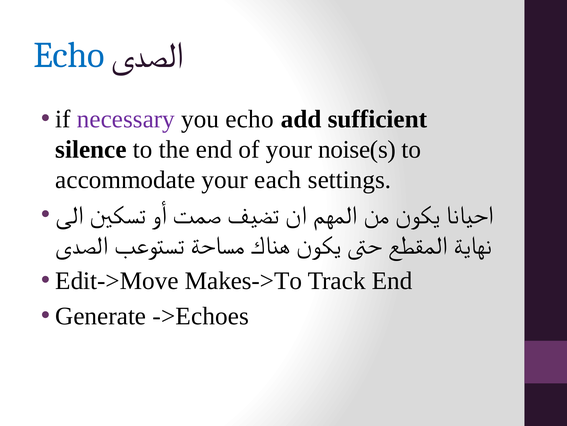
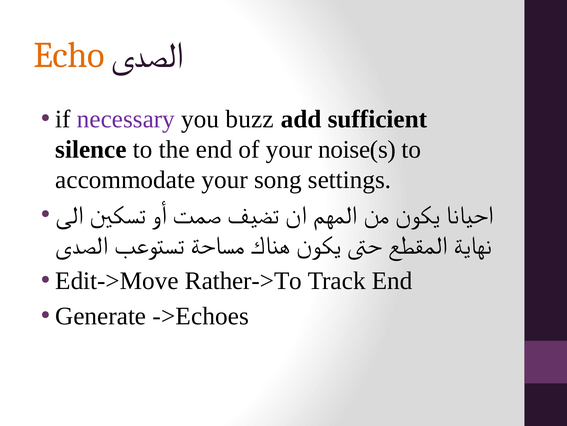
Echo colour: blue -> orange (69, 55)
you echo: echo -> buzz (250, 119)
each: each -> song (278, 180)
Makes->To: Makes->To -> Rather->To (243, 280)
